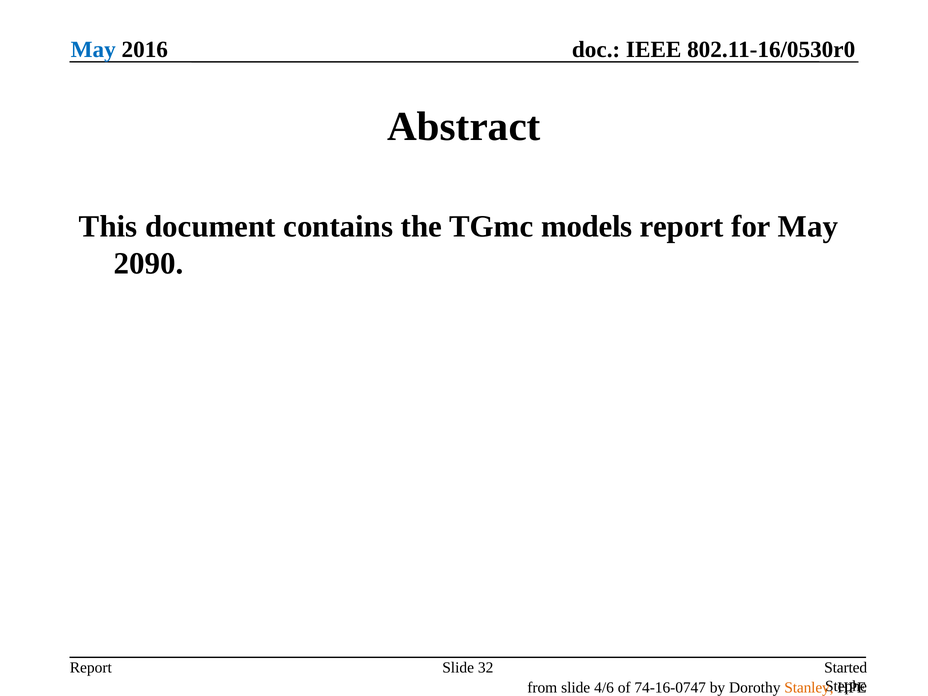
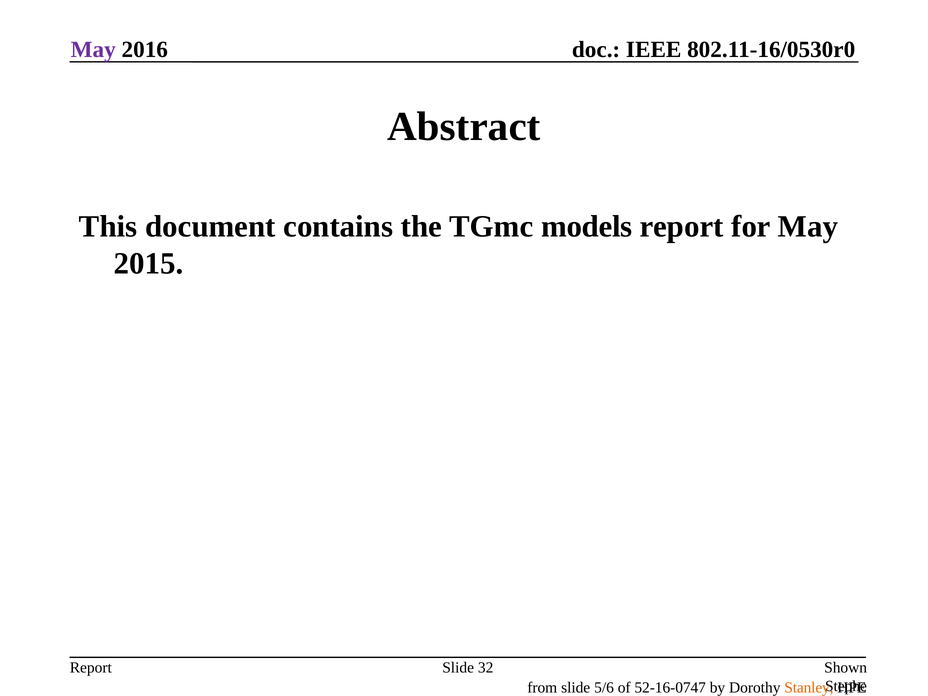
May colour: blue -> purple (93, 50)
2090: 2090 -> 2015 (149, 264)
Started: Started -> Shown (846, 668)
4/6: 4/6 -> 5/6 (604, 688)
74-16-0747: 74-16-0747 -> 52-16-0747 (670, 688)
